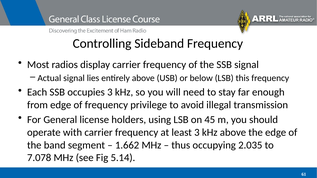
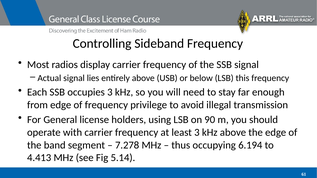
45: 45 -> 90 (210, 120)
1.662: 1.662 -> 7.278 (127, 145)
2.035: 2.035 -> 6.194 (250, 145)
7.078: 7.078 -> 4.413 (39, 158)
